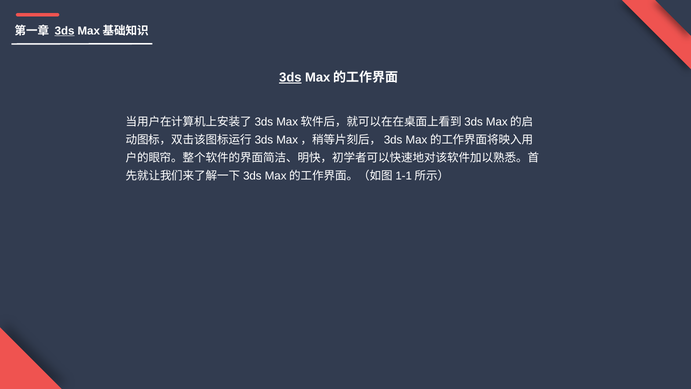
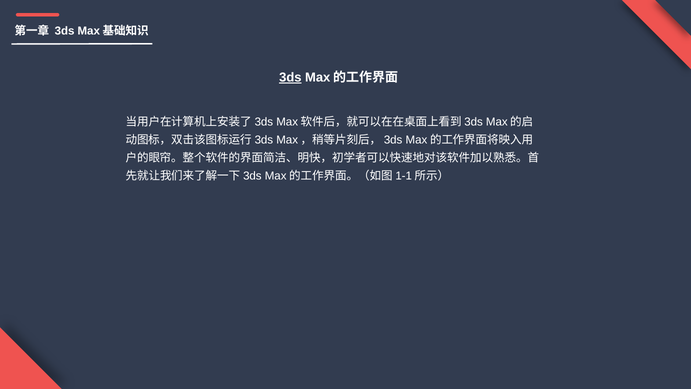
3ds underline: present -> none (65, 31)
